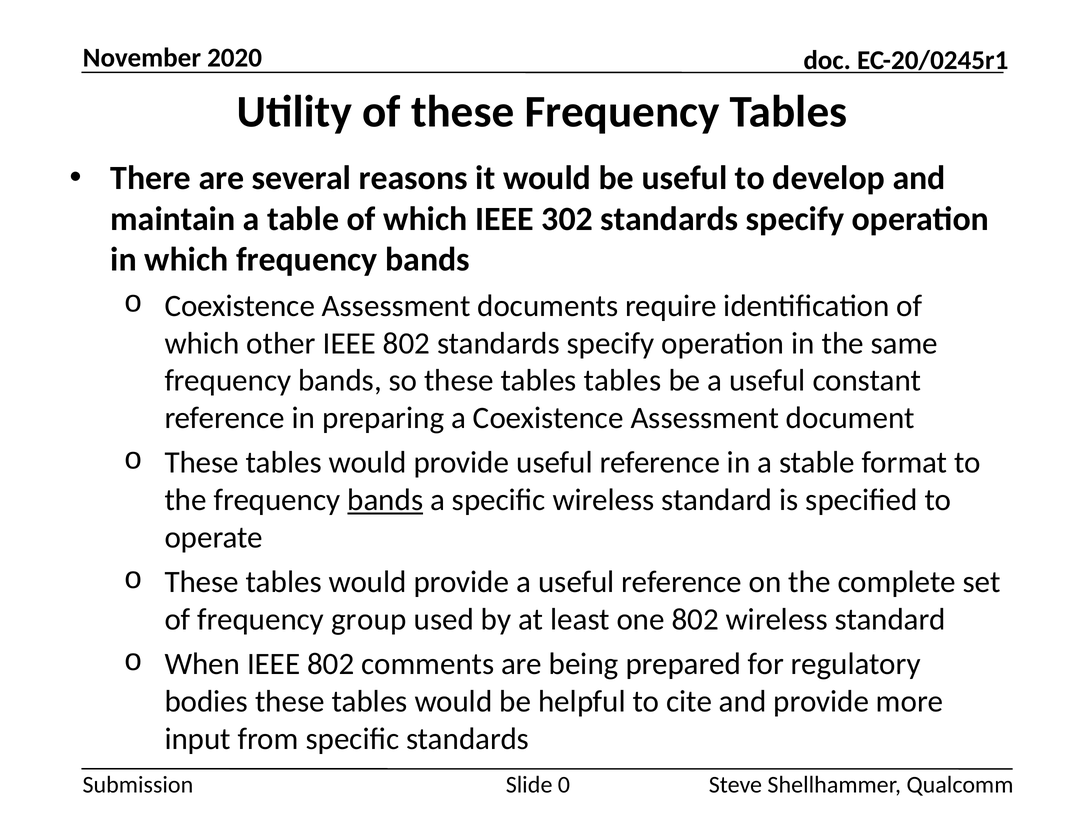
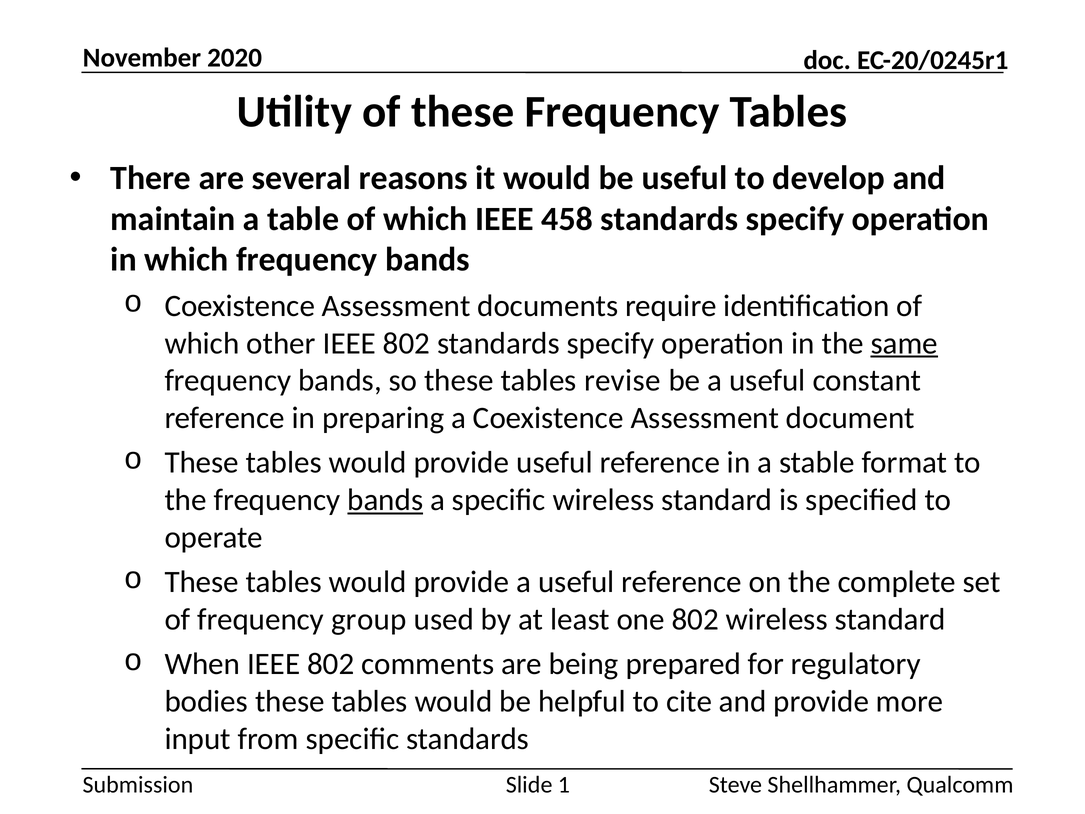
302: 302 -> 458 (567, 219)
same underline: none -> present (904, 343)
tables tables: tables -> revise (622, 380)
0: 0 -> 1 (564, 784)
